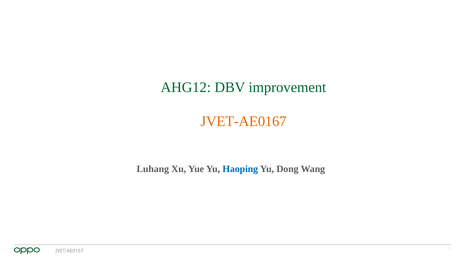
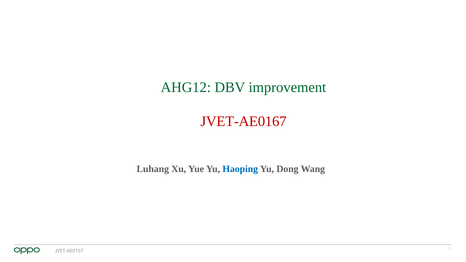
JVET-AE0167 colour: orange -> red (244, 121)
